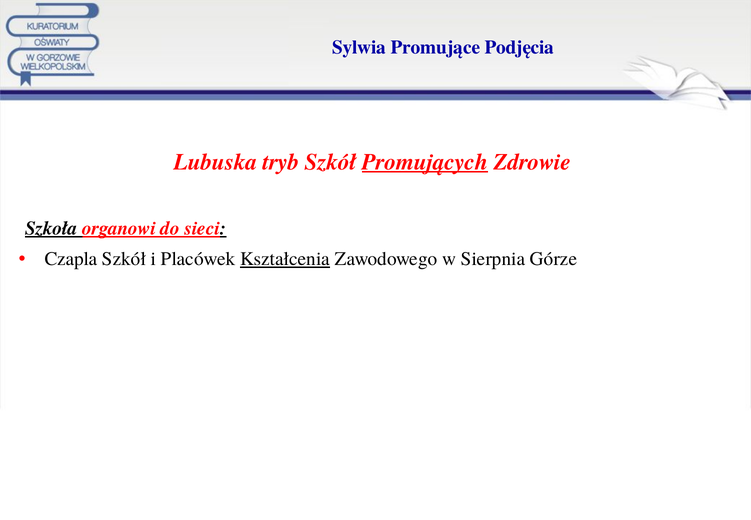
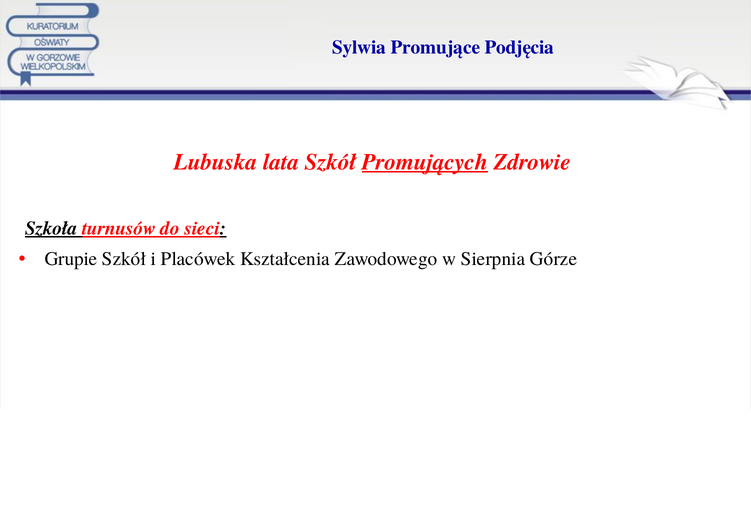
tryb: tryb -> lata (281, 162)
organowi: organowi -> turnusów (119, 228)
Czapla: Czapla -> Grupie (71, 259)
Kształcenia underline: present -> none (285, 259)
